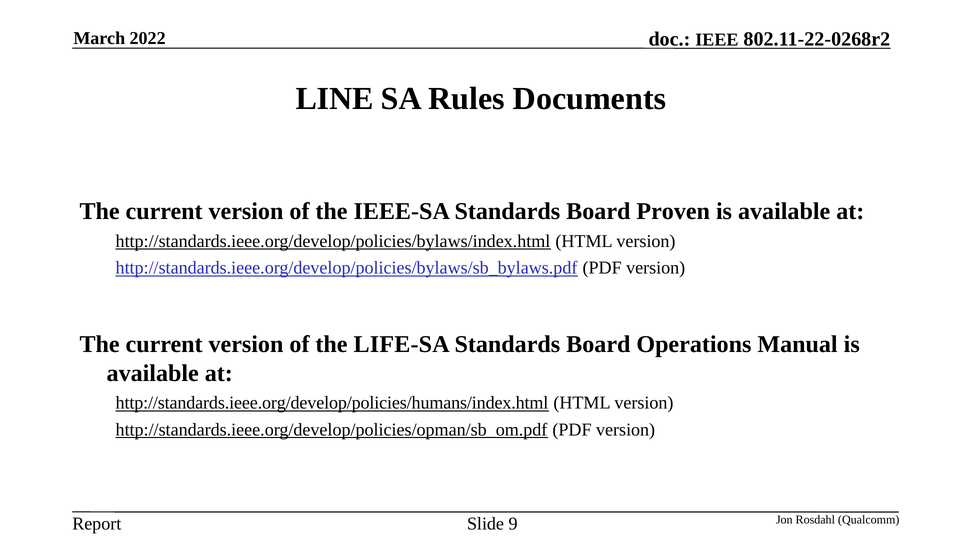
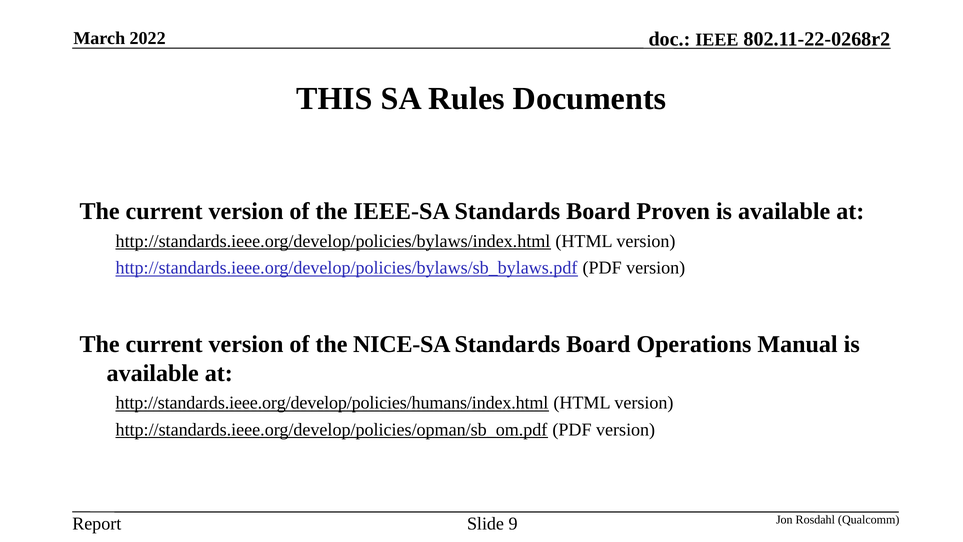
LINE: LINE -> THIS (334, 98)
LIFE-SA: LIFE-SA -> NICE-SA (402, 344)
